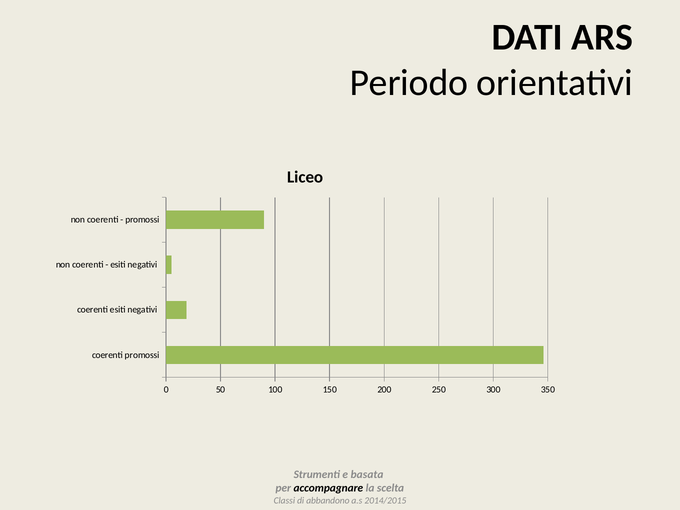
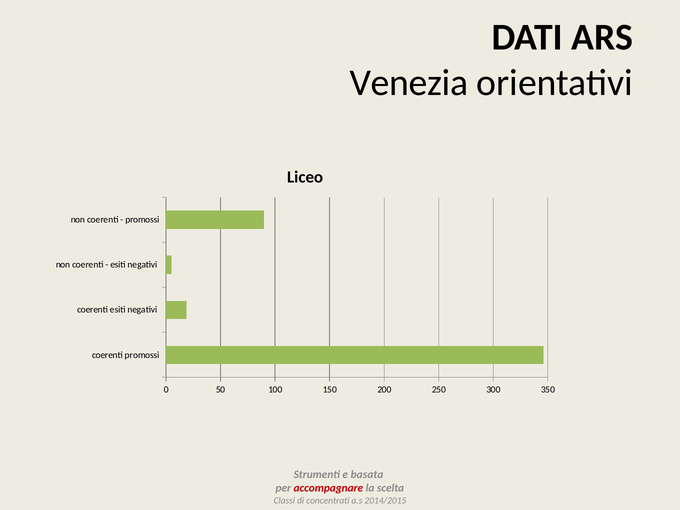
Periodo: Periodo -> Venezia (409, 83)
accompagnare colour: black -> red (328, 488)
abbandono: abbandono -> concentrati (328, 501)
